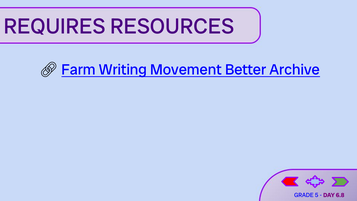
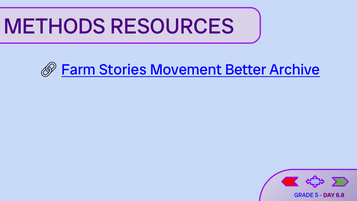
REQUIRES: REQUIRES -> METHODS (55, 26)
Writing: Writing -> Stories (123, 70)
